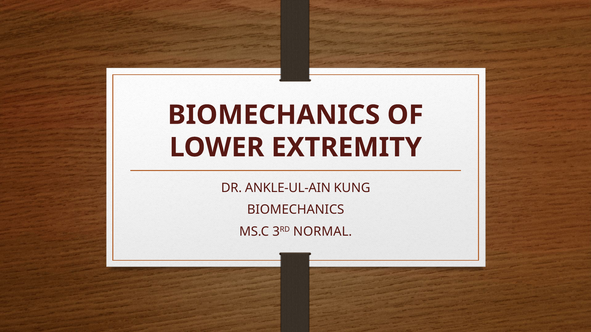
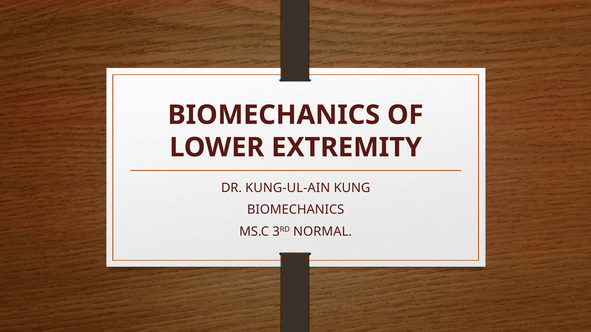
ANKLE-UL-AIN: ANKLE-UL-AIN -> KUNG-UL-AIN (288, 188)
